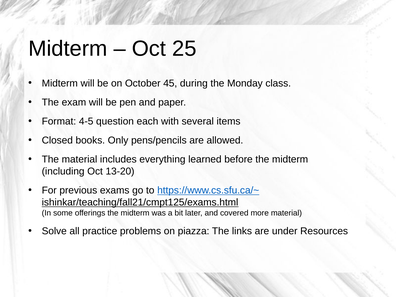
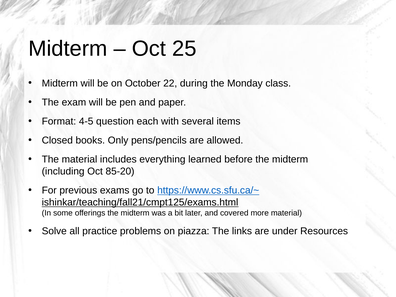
45: 45 -> 22 (170, 83)
13-20: 13-20 -> 85-20 (120, 171)
